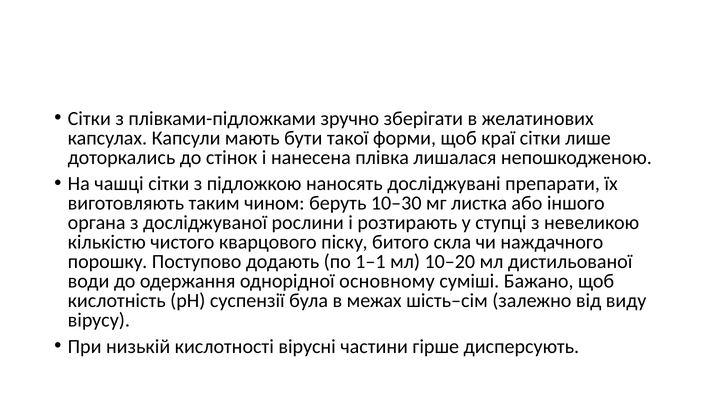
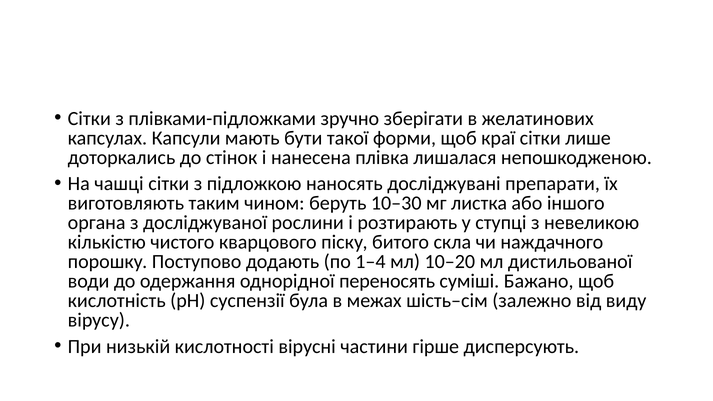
1–1: 1–1 -> 1–4 (370, 262)
основному: основному -> переносять (387, 281)
